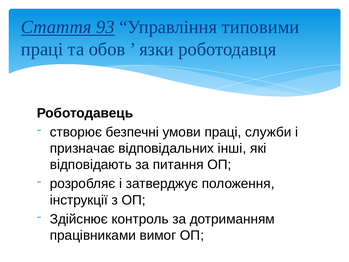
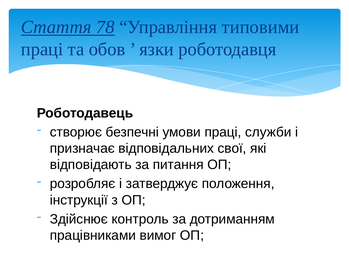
93: 93 -> 78 (105, 27)
інші: інші -> свої (232, 148)
